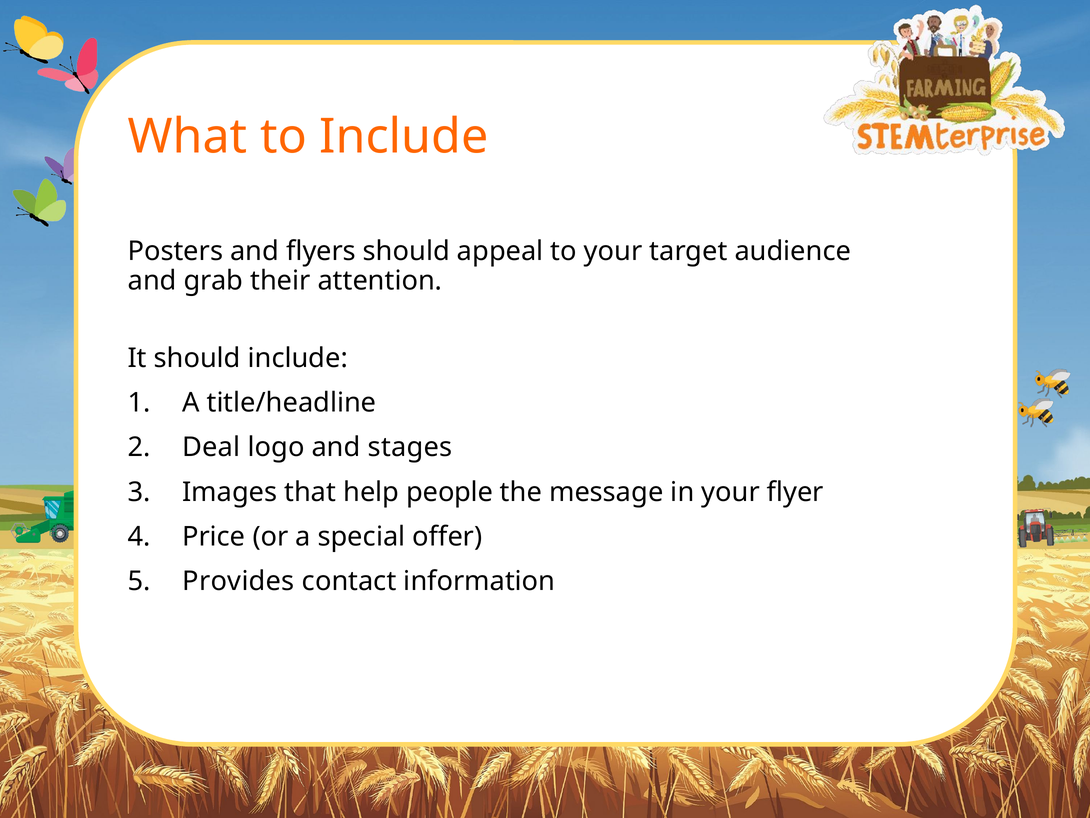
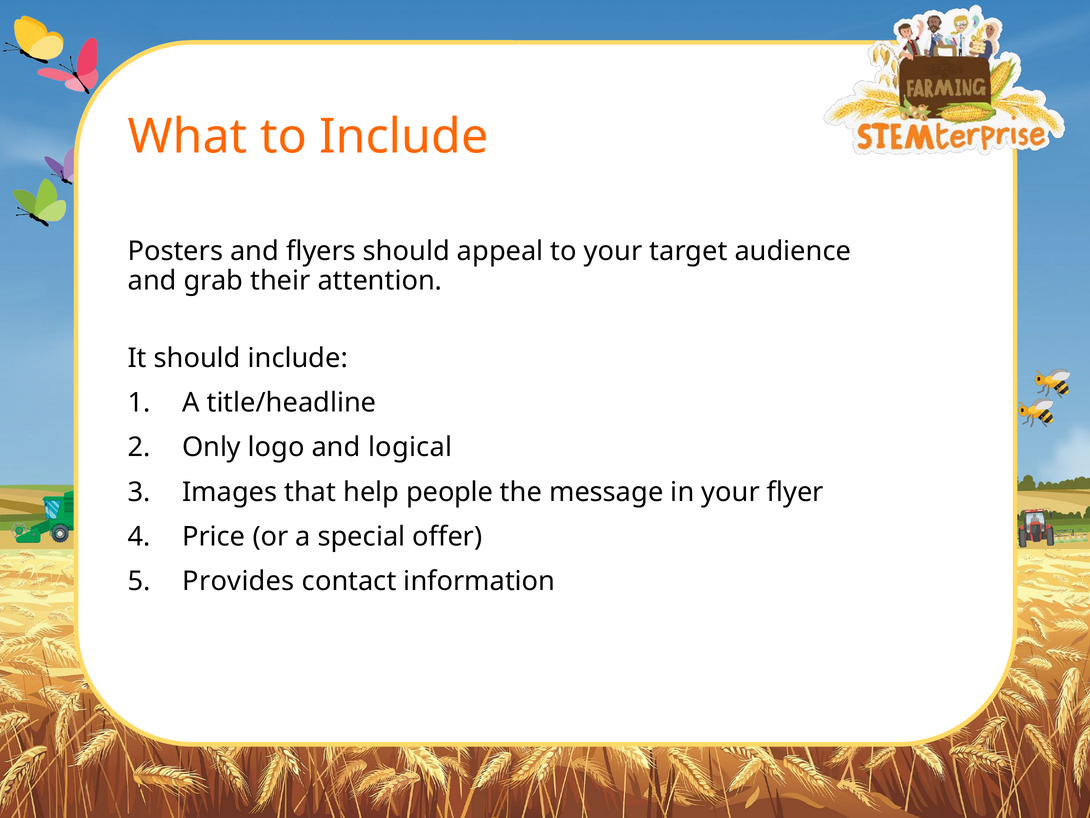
Deal: Deal -> Only (212, 447)
stages: stages -> logical (410, 447)
